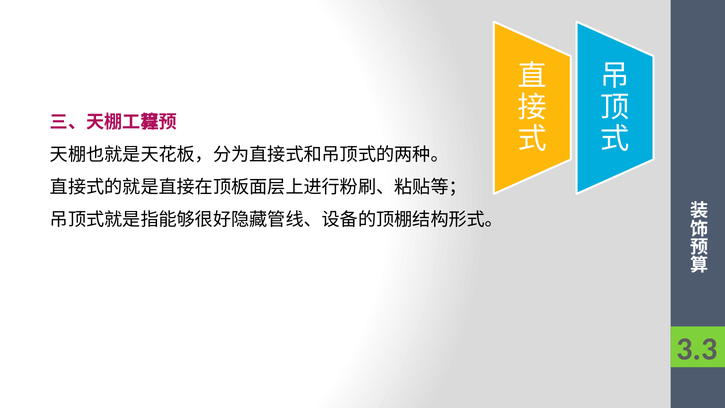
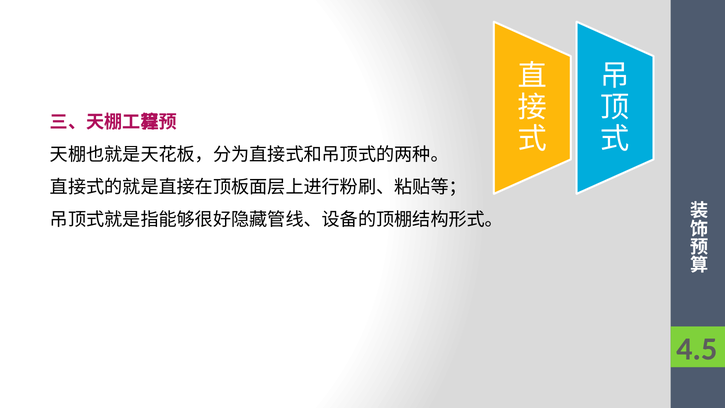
3.3: 3.3 -> 4.5 (697, 349)
